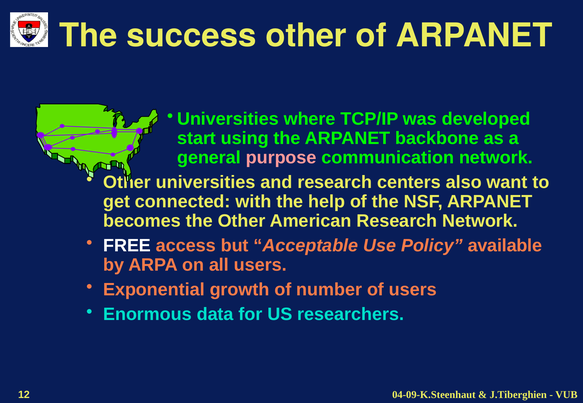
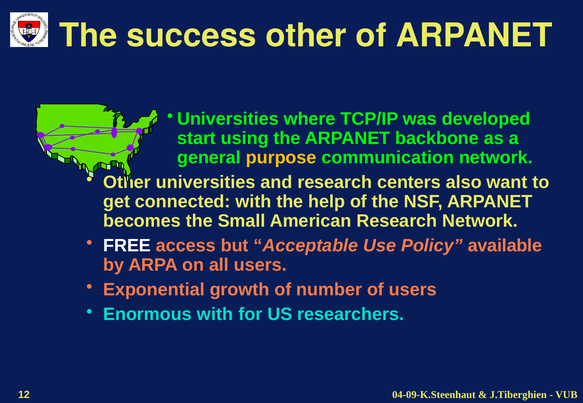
purpose colour: pink -> yellow (281, 158)
the Other: Other -> Small (242, 221)
Enormous data: data -> with (215, 315)
